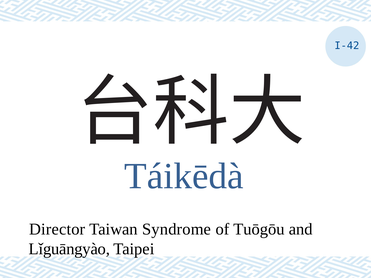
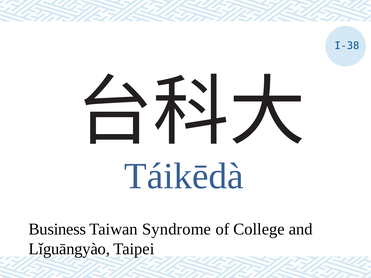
I-42: I-42 -> I-38 (347, 46)
Director: Director -> Business (57, 229)
Tuōgōu: Tuōgōu -> College (259, 229)
